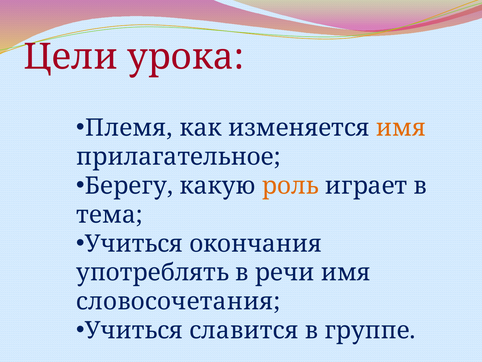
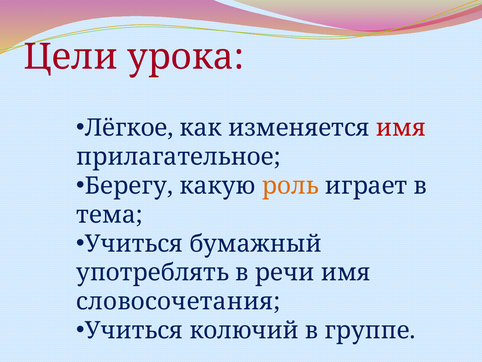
Племя: Племя -> Лёгкое (129, 128)
имя colour: orange -> red (401, 128)
окончания: окончания -> бумажный (256, 243)
славится: славится -> колючий (244, 330)
